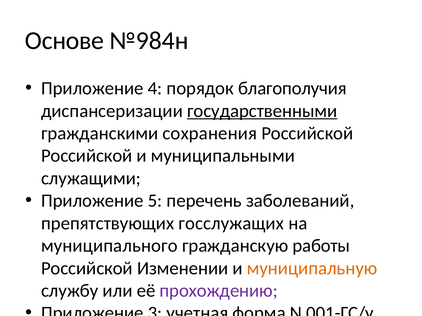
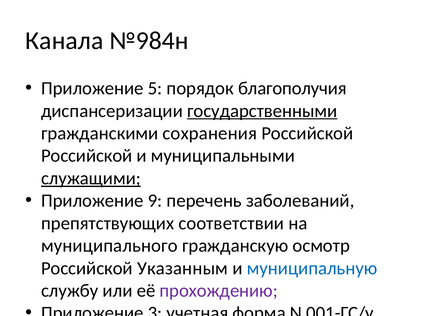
Основе: Основе -> Канала (64, 41)
4: 4 -> 5 (155, 88)
служащими underline: none -> present (91, 179)
5: 5 -> 9 (155, 201)
госслужащих: госслужащих -> соответствии (231, 224)
работы: работы -> осмотр (321, 246)
Изменении: Изменении -> Указанным (183, 269)
муниципальную colour: orange -> blue (312, 269)
